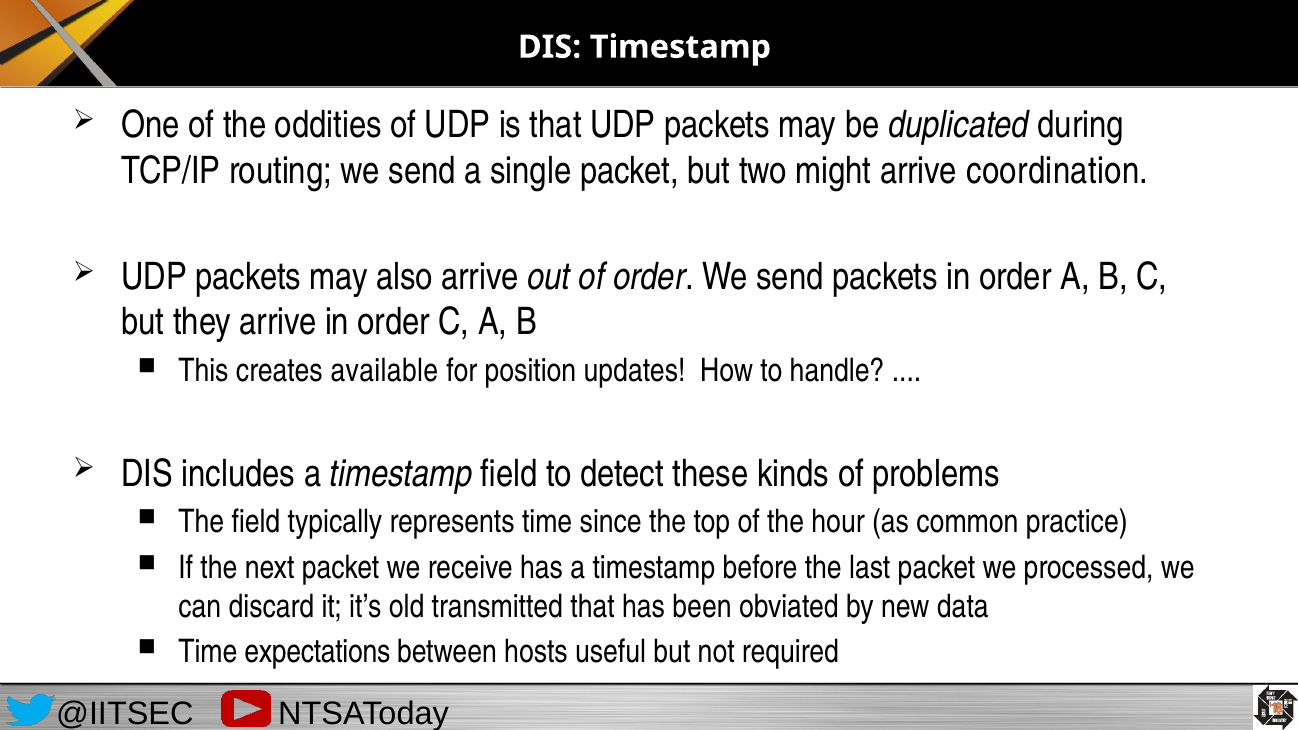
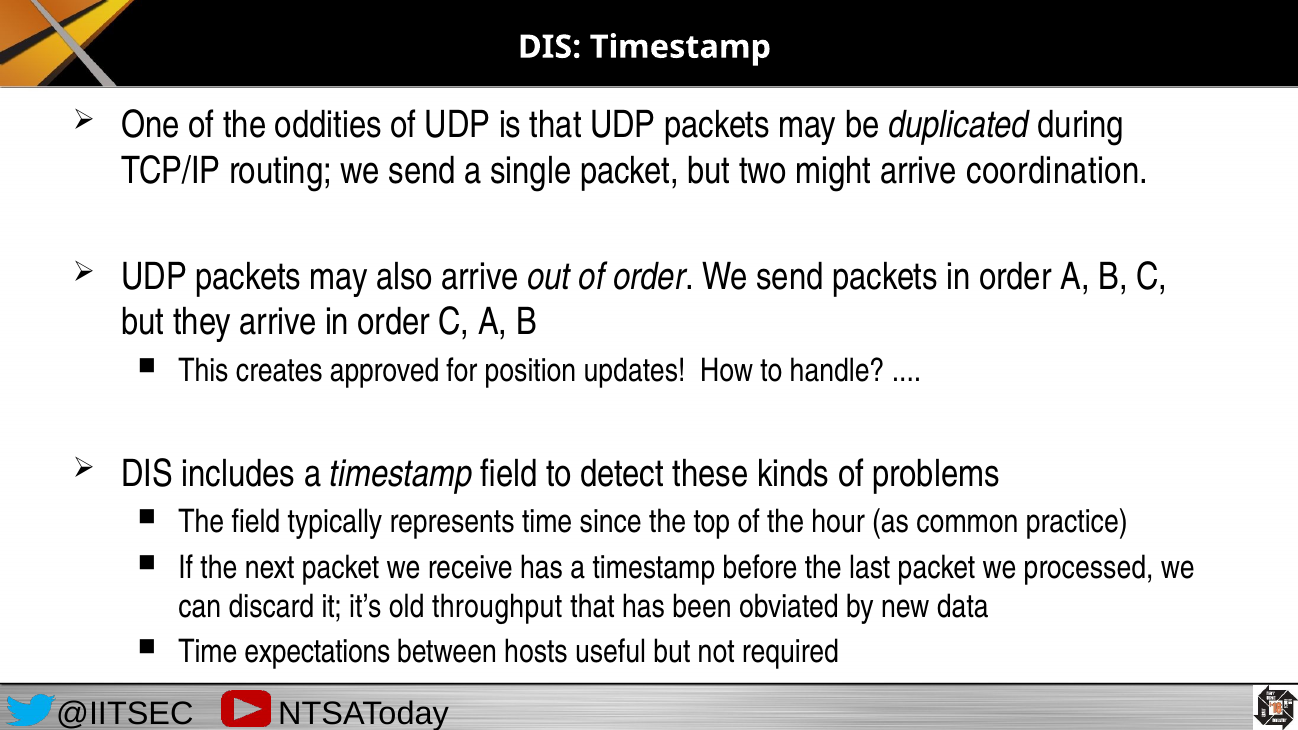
available: available -> approved (385, 371)
transmitted: transmitted -> throughput (497, 607)
